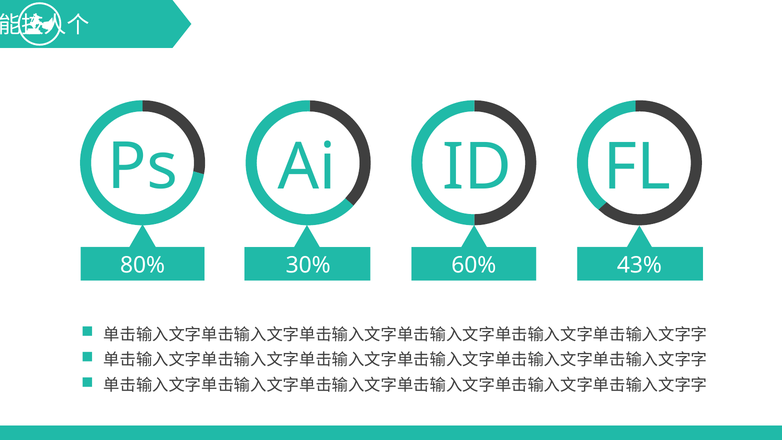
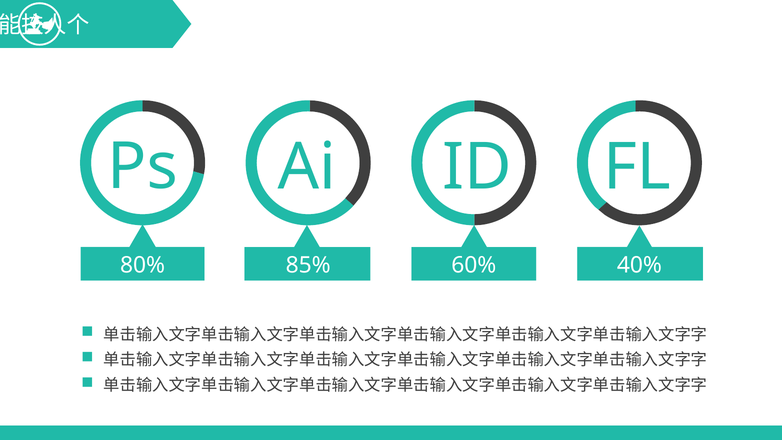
30%: 30% -> 85% (308, 265)
43%: 43% -> 40% (639, 265)
